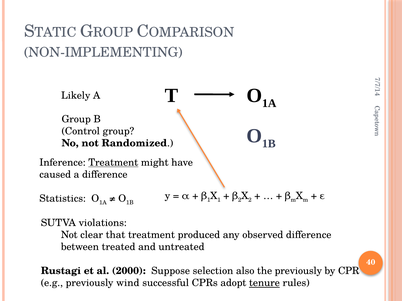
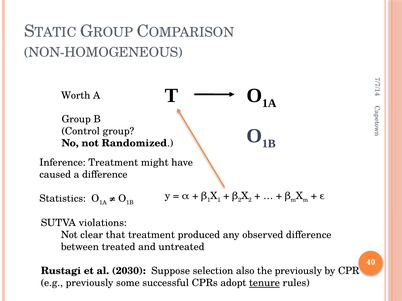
NON-IMPLEMENTING: NON-IMPLEMENTING -> NON-HOMOGENEOUS (103, 53)
Likely: Likely -> Worth (76, 96)
Treatment underline: present -> none (113, 163)
2000: 2000 -> 2030 (129, 271)
wind: wind -> some (128, 283)
